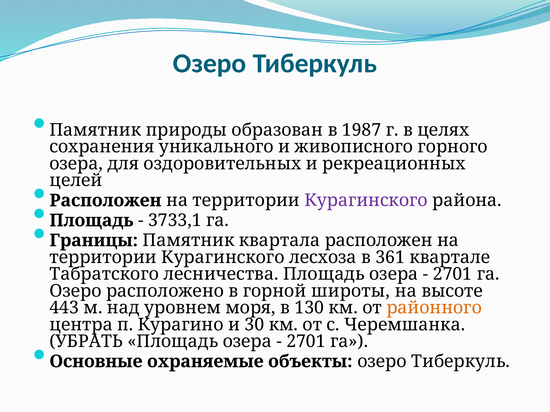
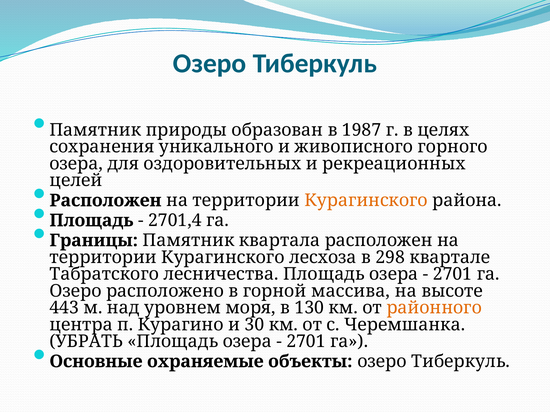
Курагинского colour: purple -> orange (366, 201)
3733,1: 3733,1 -> 2701,4 (175, 221)
361: 361 -> 298 (390, 258)
широты: широты -> массива (351, 291)
